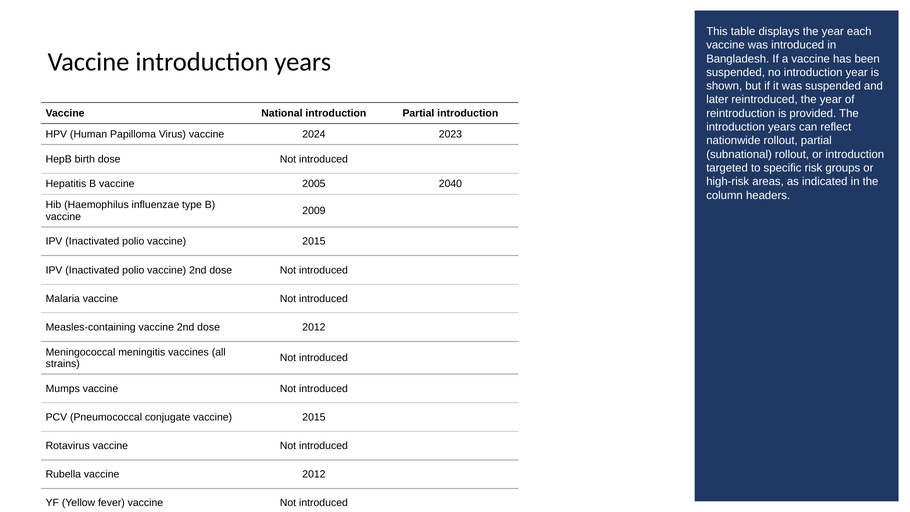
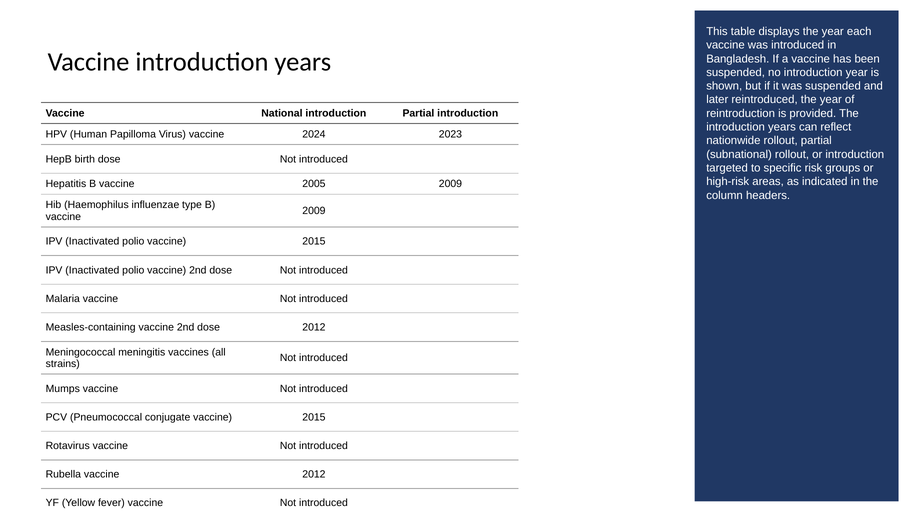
2005 2040: 2040 -> 2009 (450, 184)
